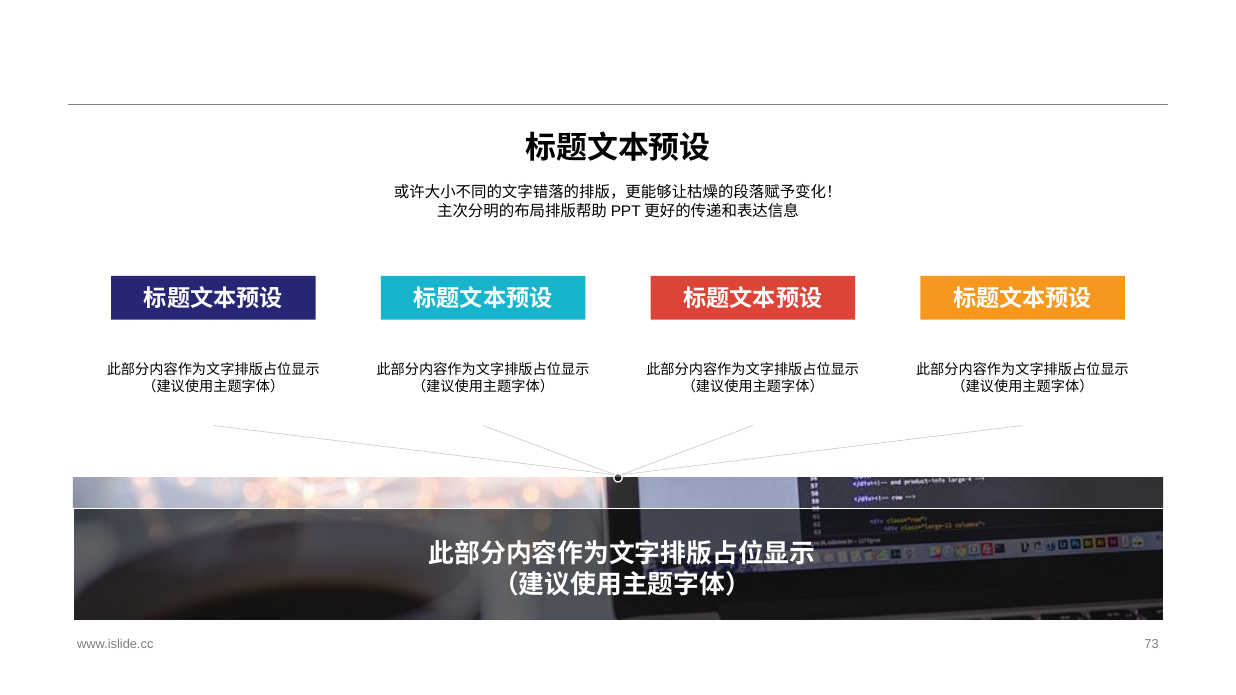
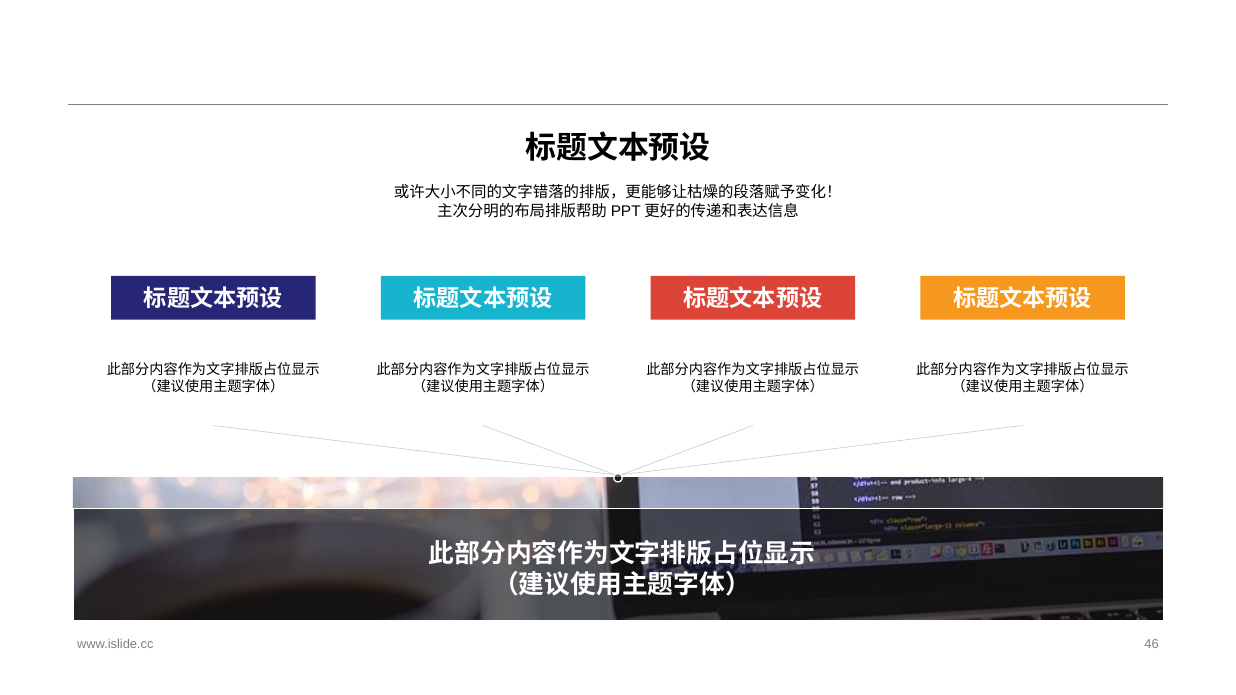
73: 73 -> 46 (1152, 644)
